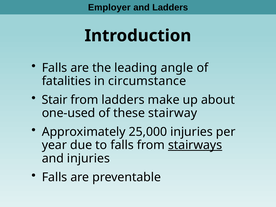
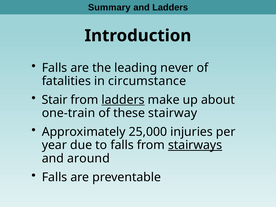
Employer: Employer -> Summary (109, 8)
angle: angle -> never (177, 68)
ladders underline: none -> present (123, 100)
one-used: one-used -> one-train (69, 113)
and injuries: injuries -> around (88, 158)
